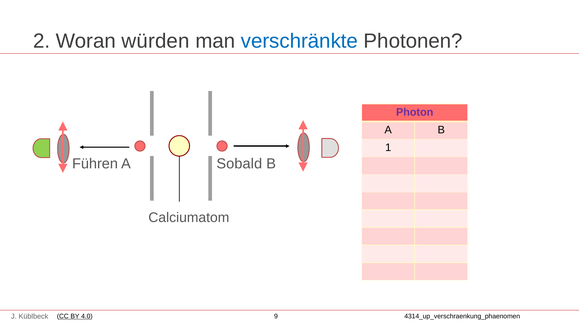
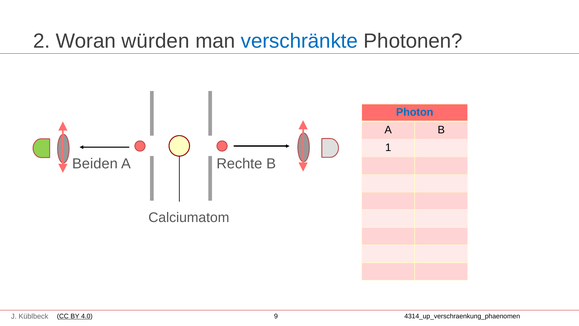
Photon colour: purple -> blue (415, 112)
Führen: Führen -> Beiden (95, 164)
Sobald: Sobald -> Rechte (239, 164)
